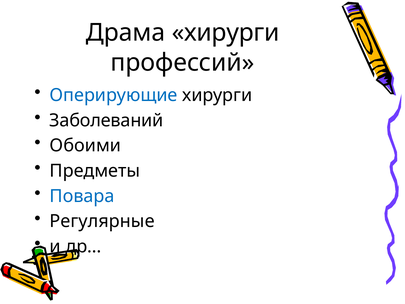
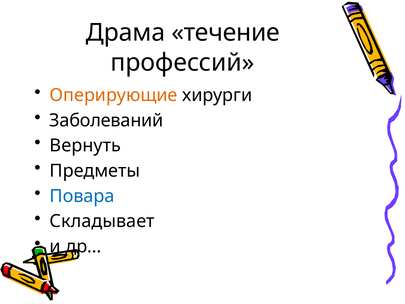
Драма хирурги: хирурги -> течение (226, 33)
Оперирующие colour: blue -> orange (114, 95)
Обоими: Обоими -> Вернуть (85, 146)
Регулярные: Регулярные -> Складывает (102, 221)
